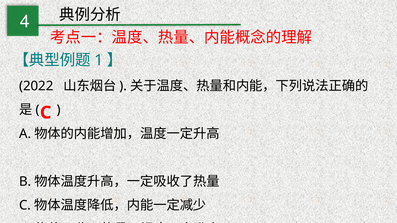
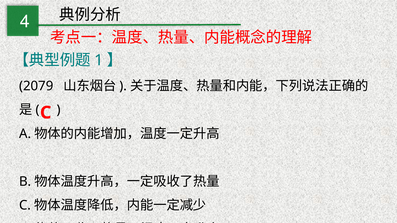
2022: 2022 -> 2079 (36, 86)
